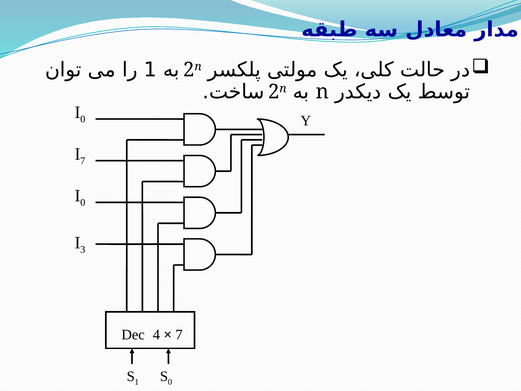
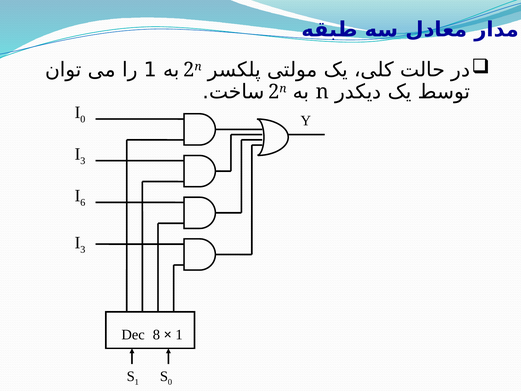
7: 7 -> 3 (83, 161)
0: 0 -> 6 (83, 202)
4: 4 -> 8 (156, 334)
7: 7 -> 1 (179, 334)
